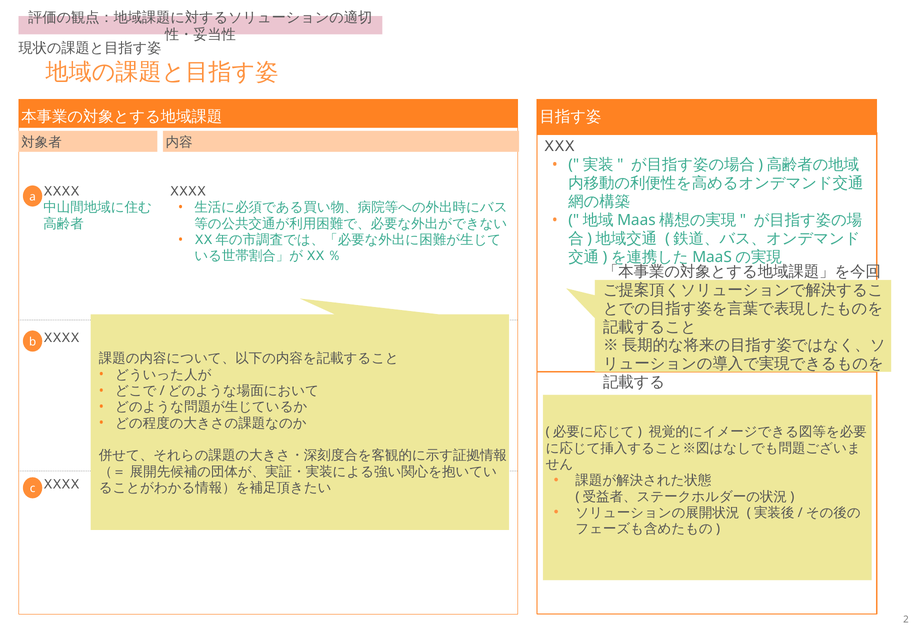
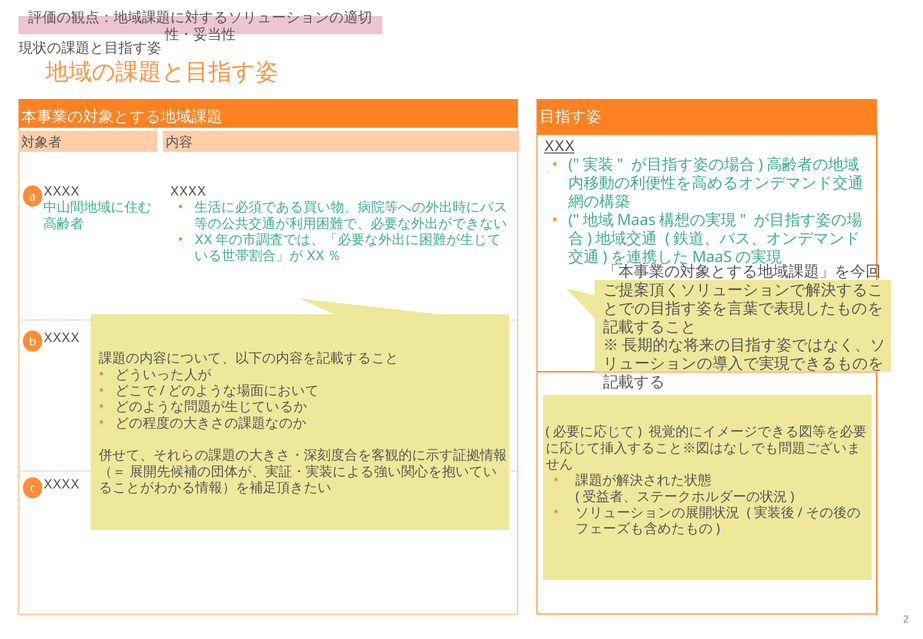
XXX underline: none -> present (559, 146)
